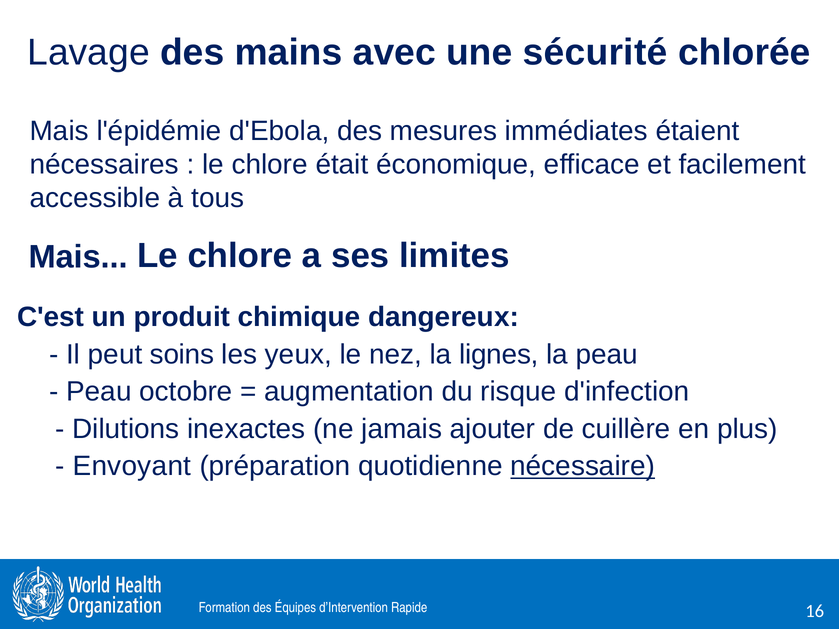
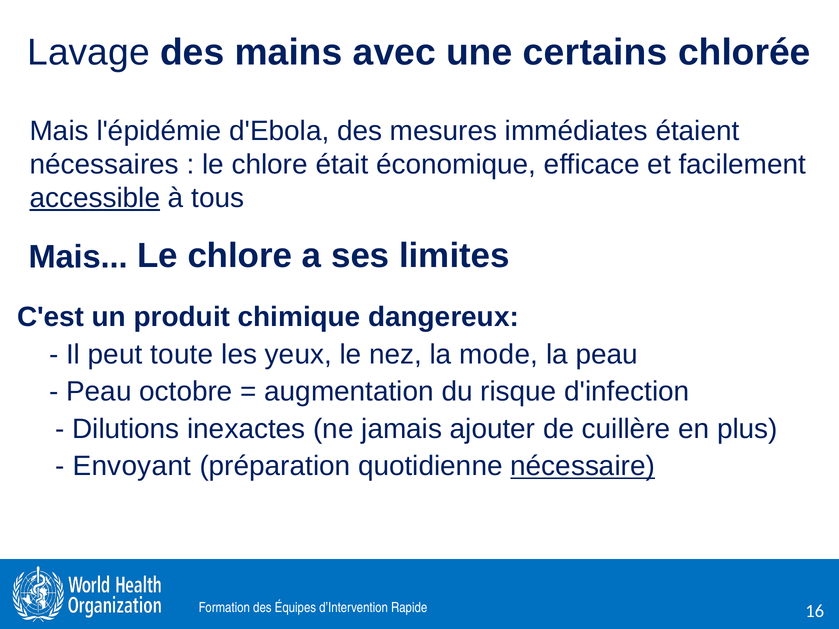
sécurité: sécurité -> certains (595, 53)
accessible underline: none -> present (95, 198)
soins: soins -> toute (182, 355)
lignes: lignes -> mode (499, 355)
